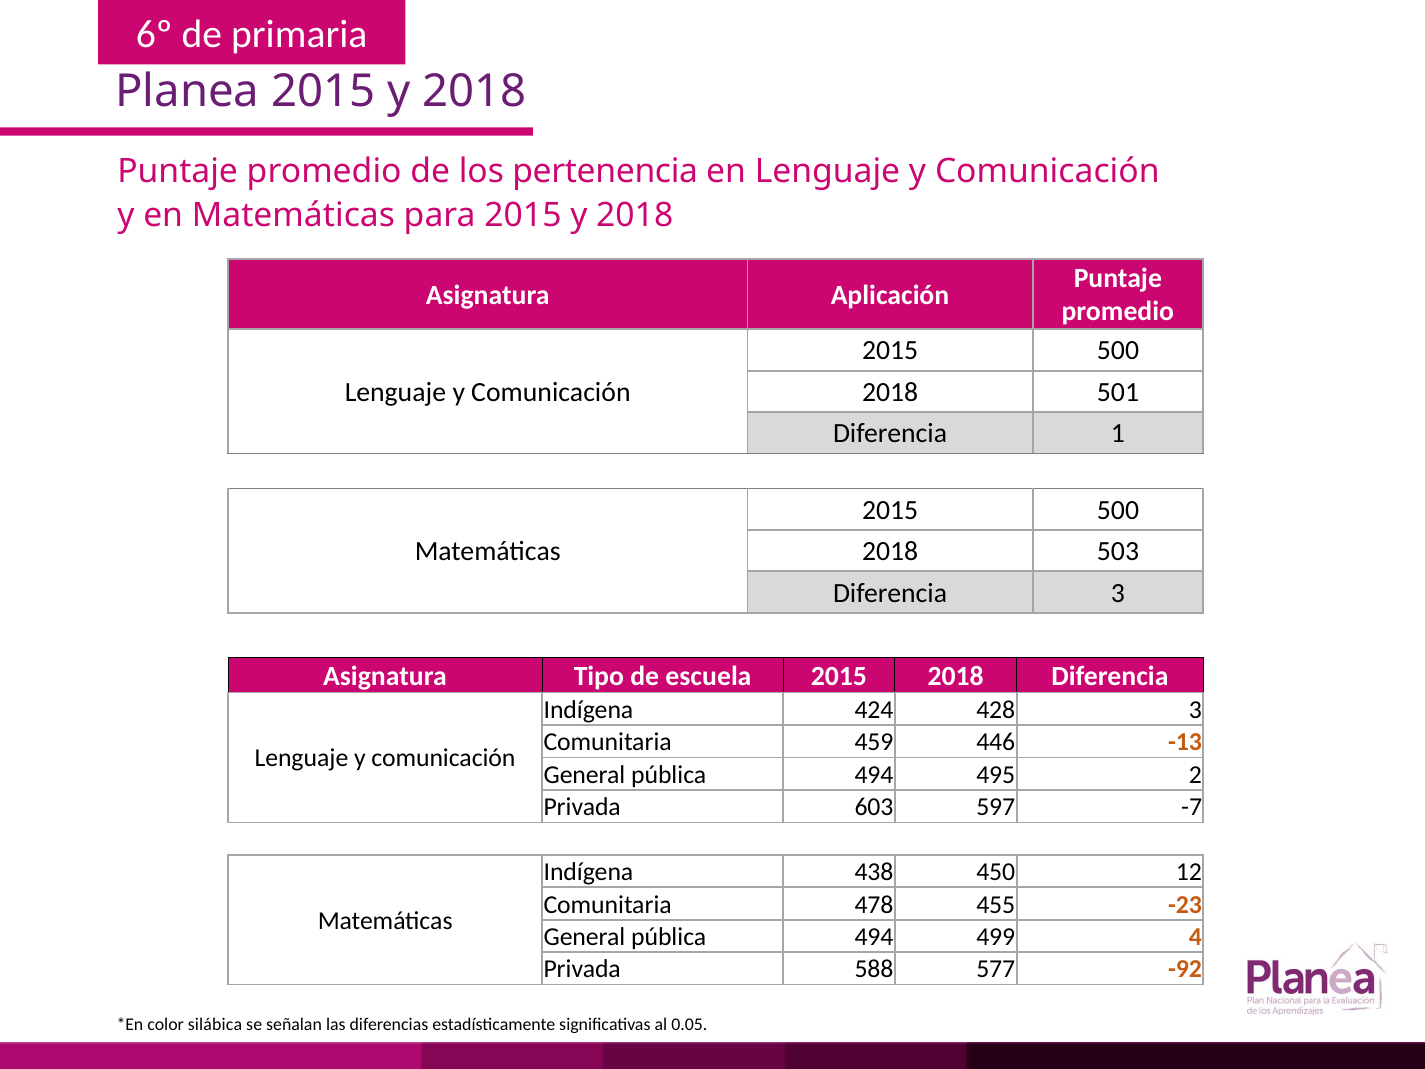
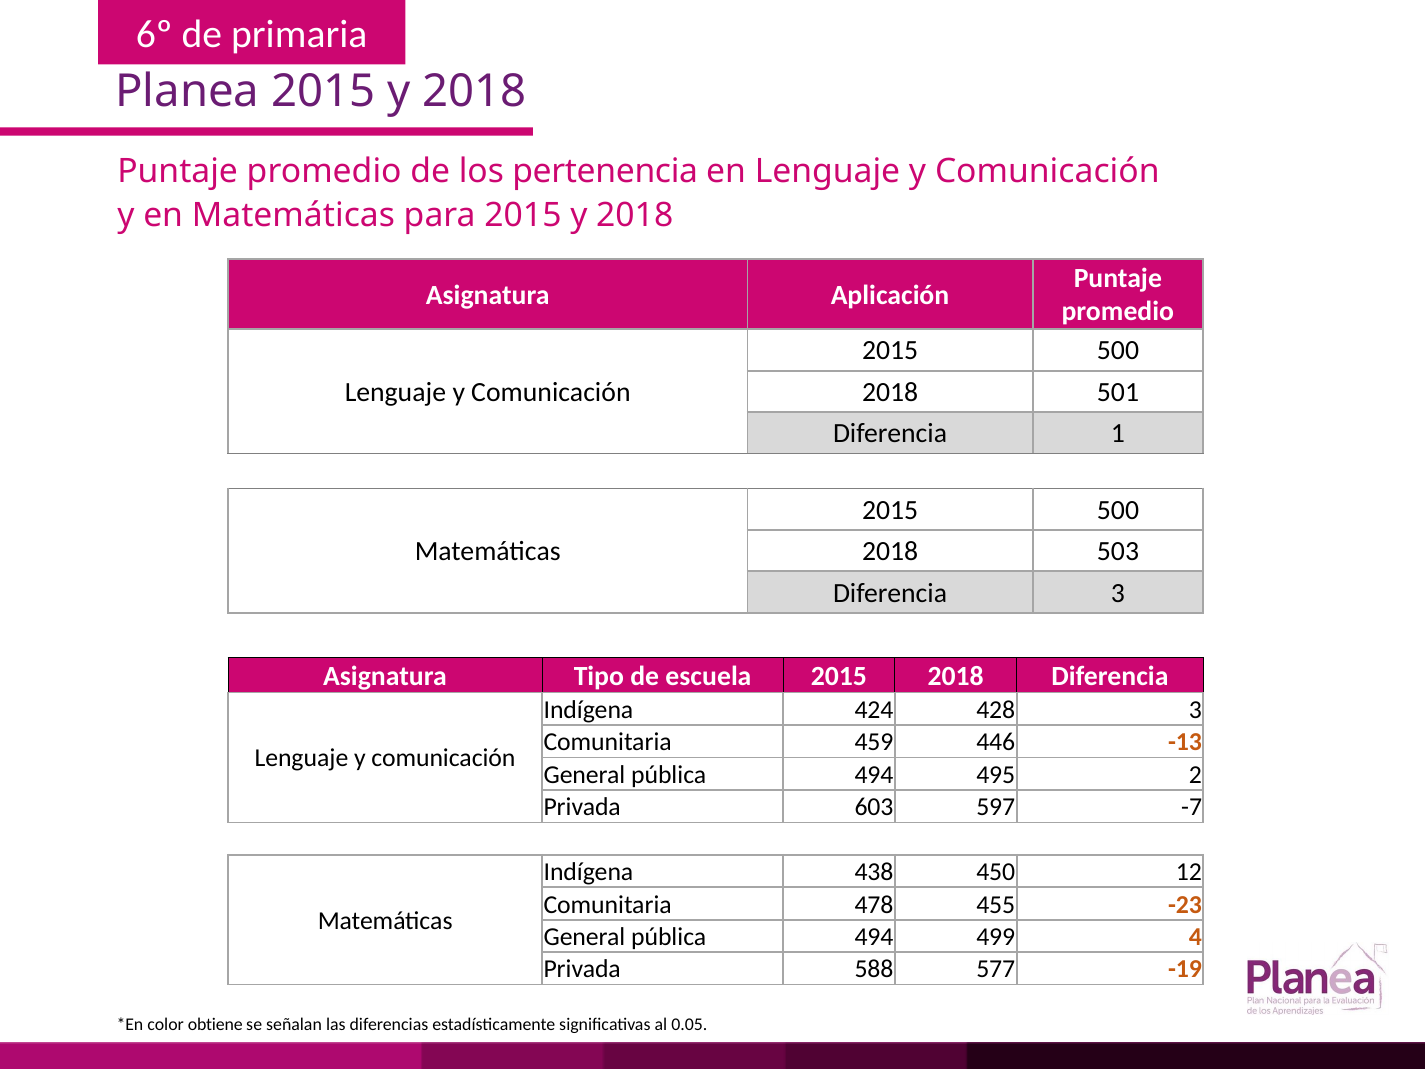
-92: -92 -> -19 (1185, 969)
silábica: silábica -> obtiene (215, 1024)
